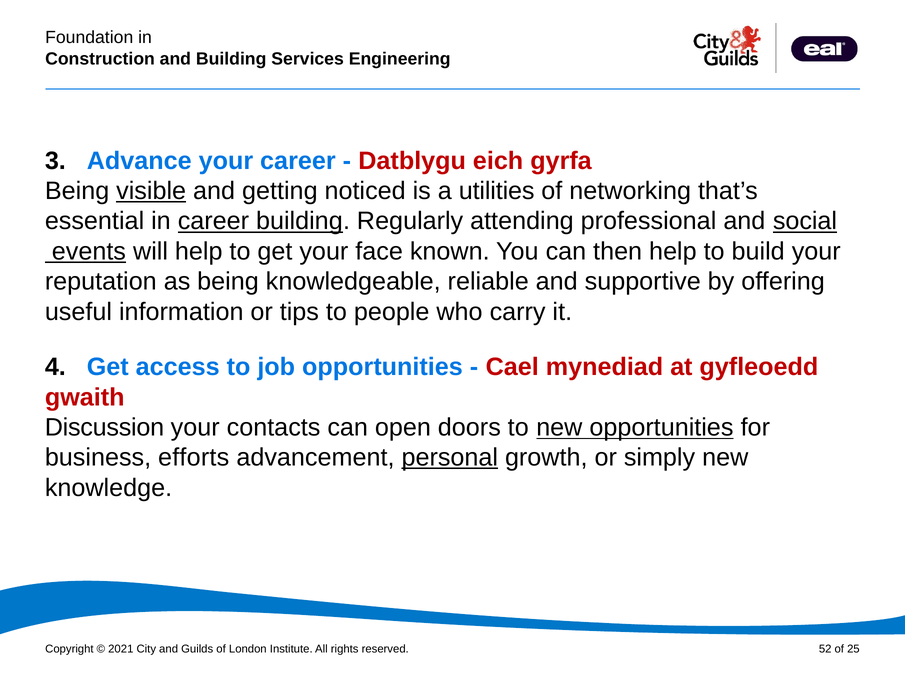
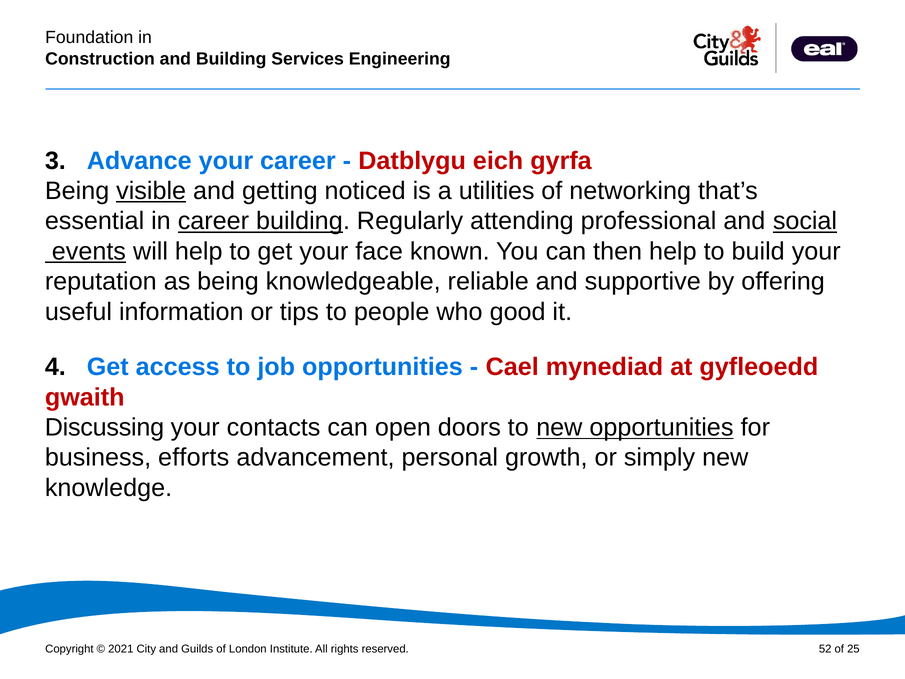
carry: carry -> good (518, 312)
Discussion: Discussion -> Discussing (104, 427)
personal underline: present -> none (450, 457)
